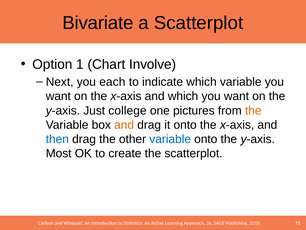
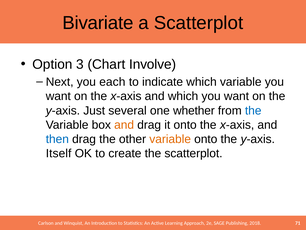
1: 1 -> 3 (80, 64)
college: college -> several (128, 110)
pictures: pictures -> whether (194, 110)
the colour: orange -> blue (253, 110)
variable colour: blue -> orange (170, 139)
Most: Most -> Itself (59, 153)
